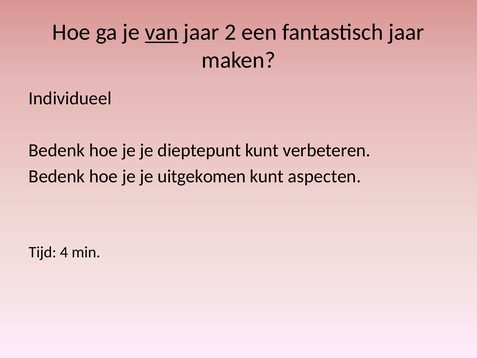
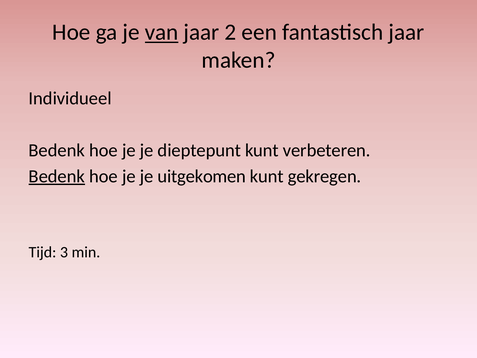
Bedenk underline: none -> present (57, 176)
aspecten: aspecten -> gekregen (325, 176)
4: 4 -> 3 (64, 252)
